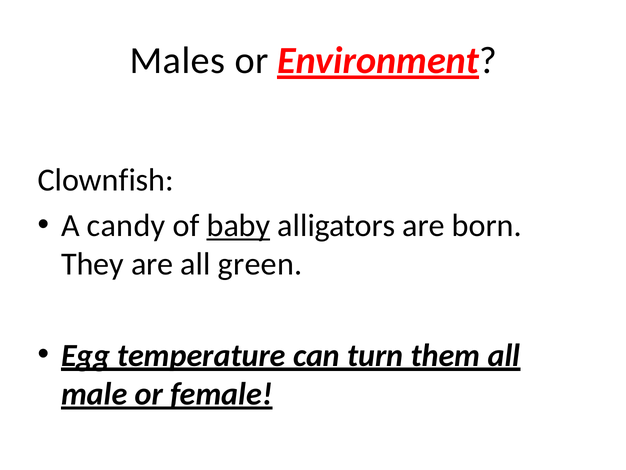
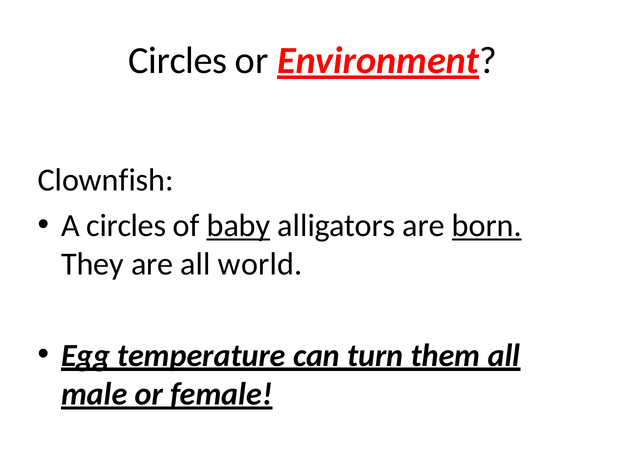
Males: Males -> Circles (178, 61)
A candy: candy -> circles (126, 225)
born underline: none -> present (487, 225)
green: green -> world (260, 264)
